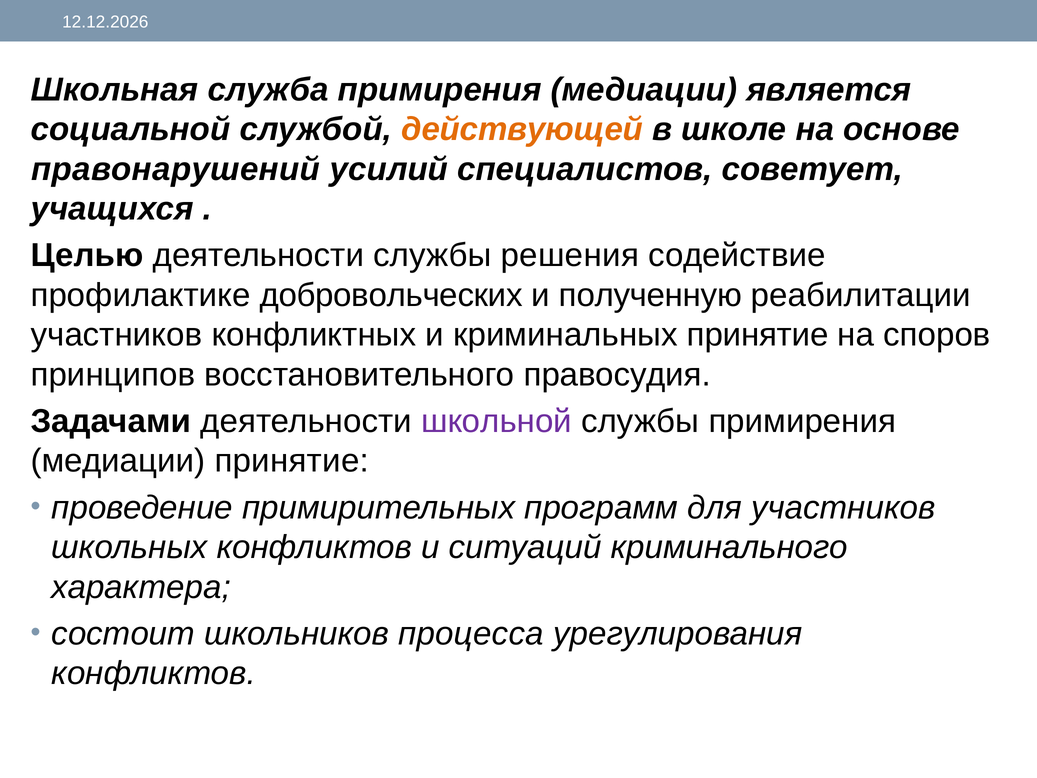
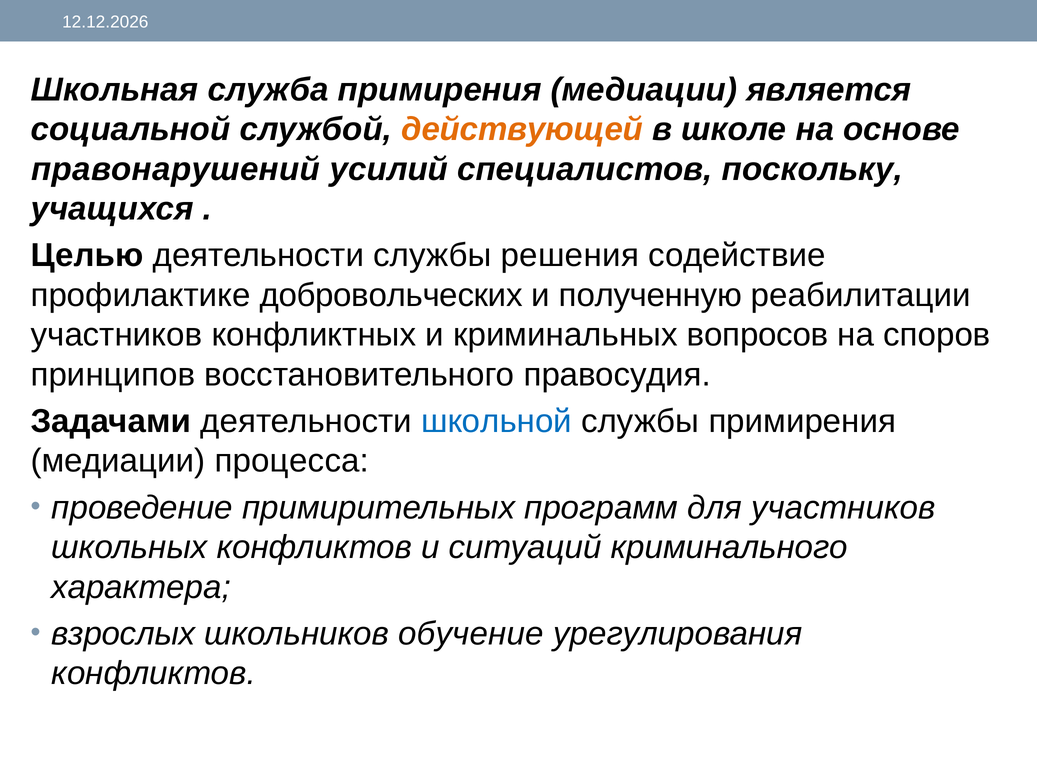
советует: советует -> поскольку (812, 169)
криминальных принятие: принятие -> вопросов (758, 335)
школьной colour: purple -> blue (496, 421)
медиации принятие: принятие -> процесса (292, 461)
состоит: состоит -> взрослых (123, 634)
процесса: процесса -> обучение (471, 634)
